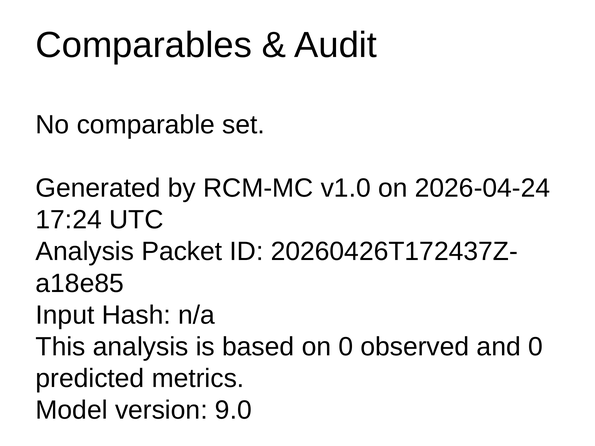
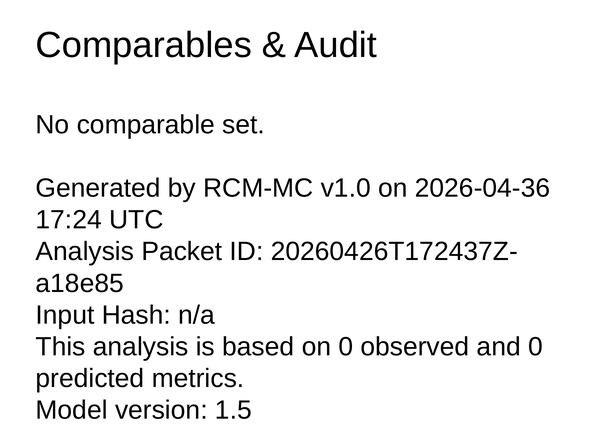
2026-04-24: 2026-04-24 -> 2026-04-36 (482, 188)
9.0: 9.0 -> 1.5 (233, 410)
